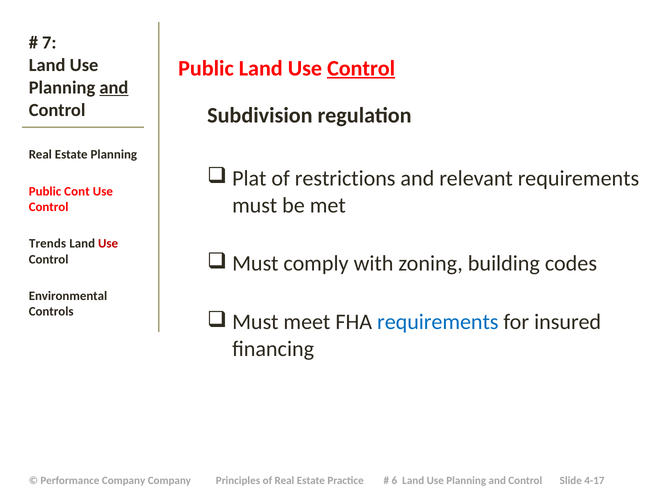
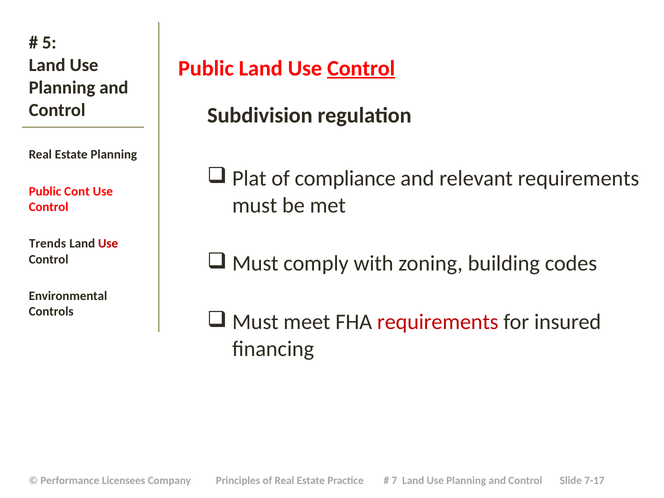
7: 7 -> 5 (49, 42)
and underline: present -> none (114, 88)
restrictions: restrictions -> compliance (345, 178)
requirements colour: blue -> red (438, 322)
Performance Company: Company -> Licensees (124, 481)
6: 6 -> 7 (394, 481)
4-17: 4-17 -> 7-17 (594, 481)
